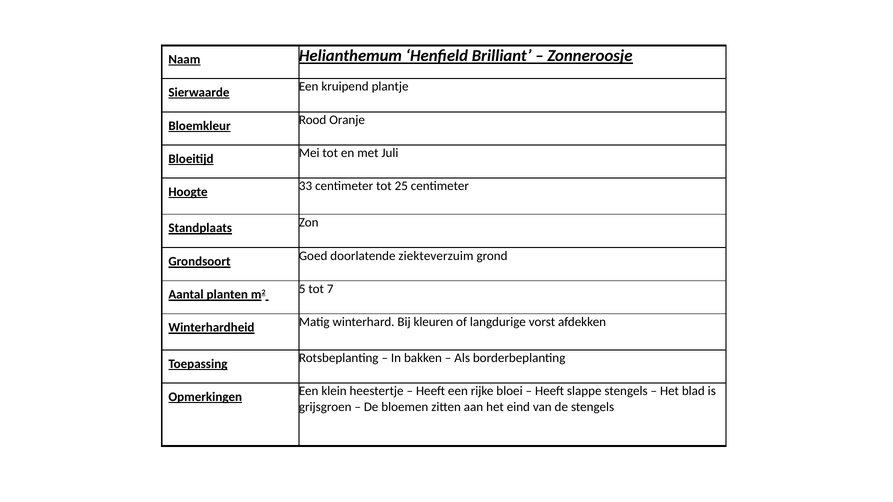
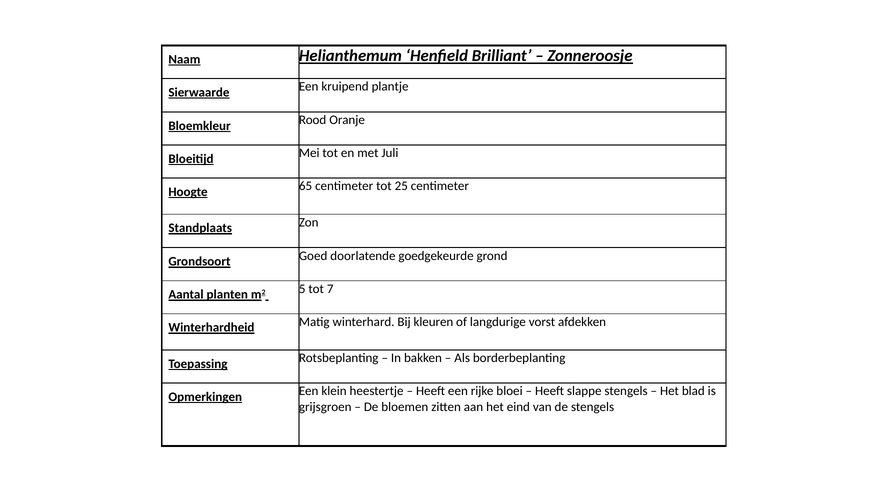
33: 33 -> 65 (306, 186)
ziekteverzuim: ziekteverzuim -> goedgekeurde (436, 256)
